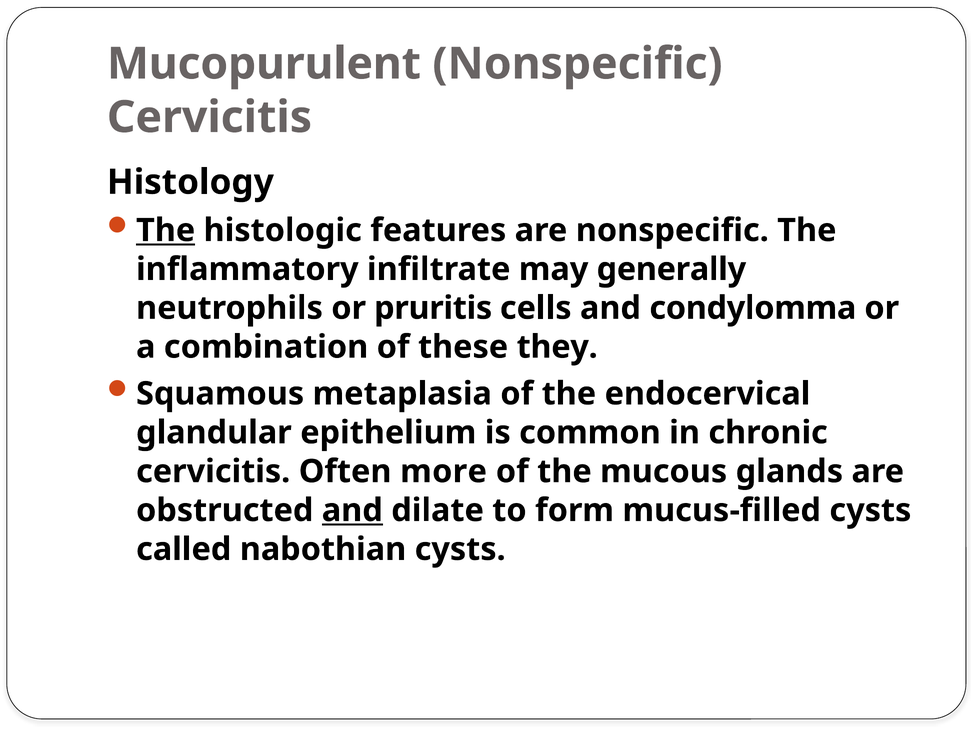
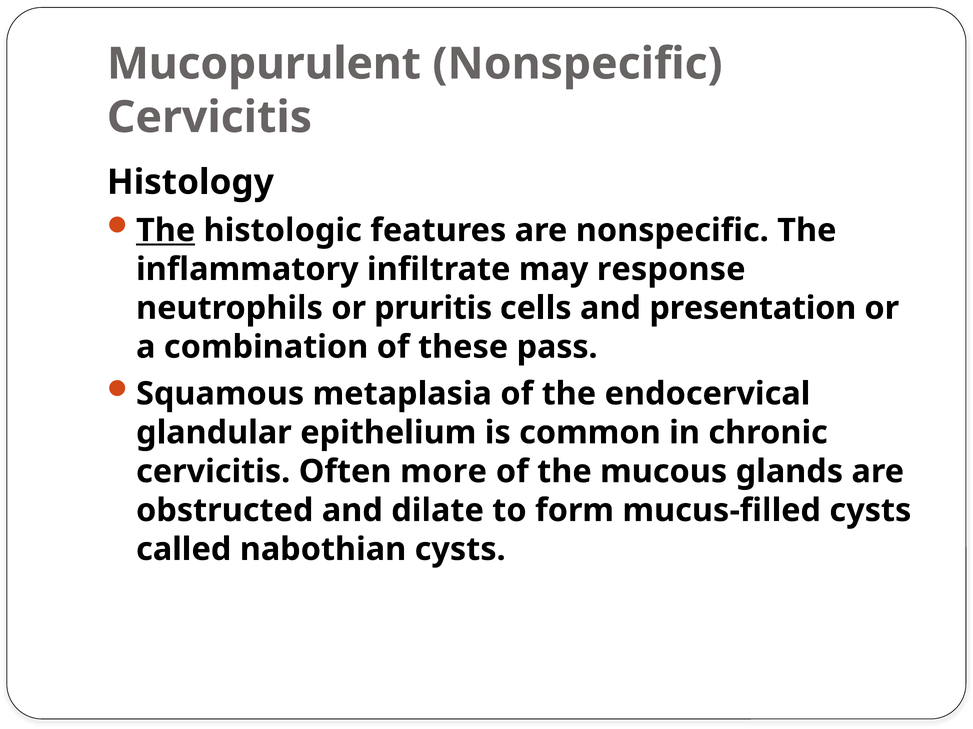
generally: generally -> response (671, 270)
condylomma: condylomma -> presentation (753, 308)
they: they -> pass (557, 347)
and underline: present -> none (352, 511)
